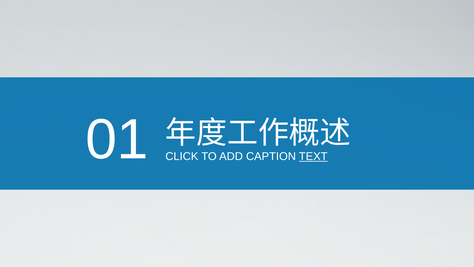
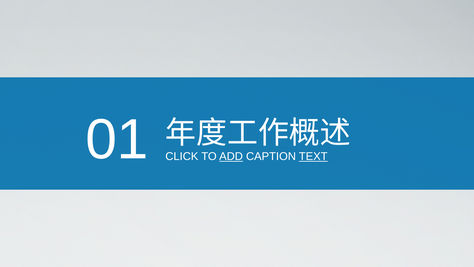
ADD underline: none -> present (231, 156)
